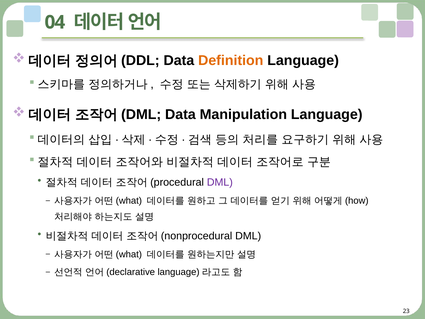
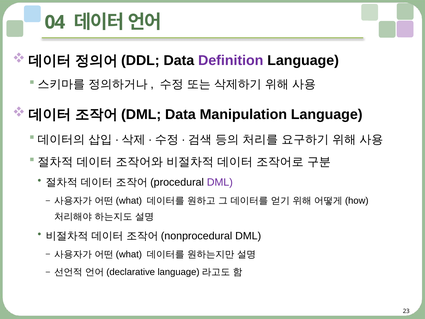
Definition colour: orange -> purple (231, 61)
